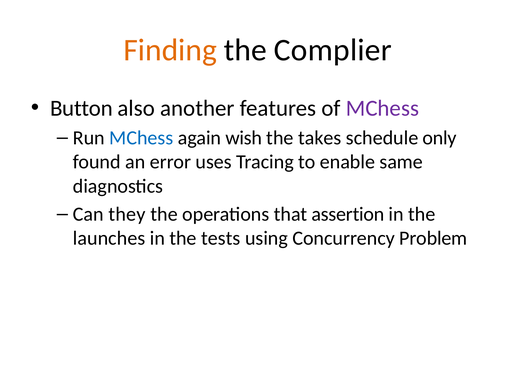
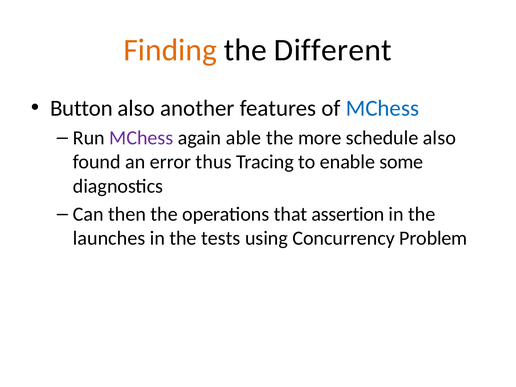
Complier: Complier -> Different (333, 50)
MChess colour: purple -> blue (382, 108)
MChess colour: blue -> purple (141, 138)
wish: wish -> able (244, 138)
takes: takes -> more (320, 138)
schedule only: only -> also (439, 138)
uses: uses -> thus (214, 162)
same: same -> some (401, 162)
they: they -> then (127, 214)
